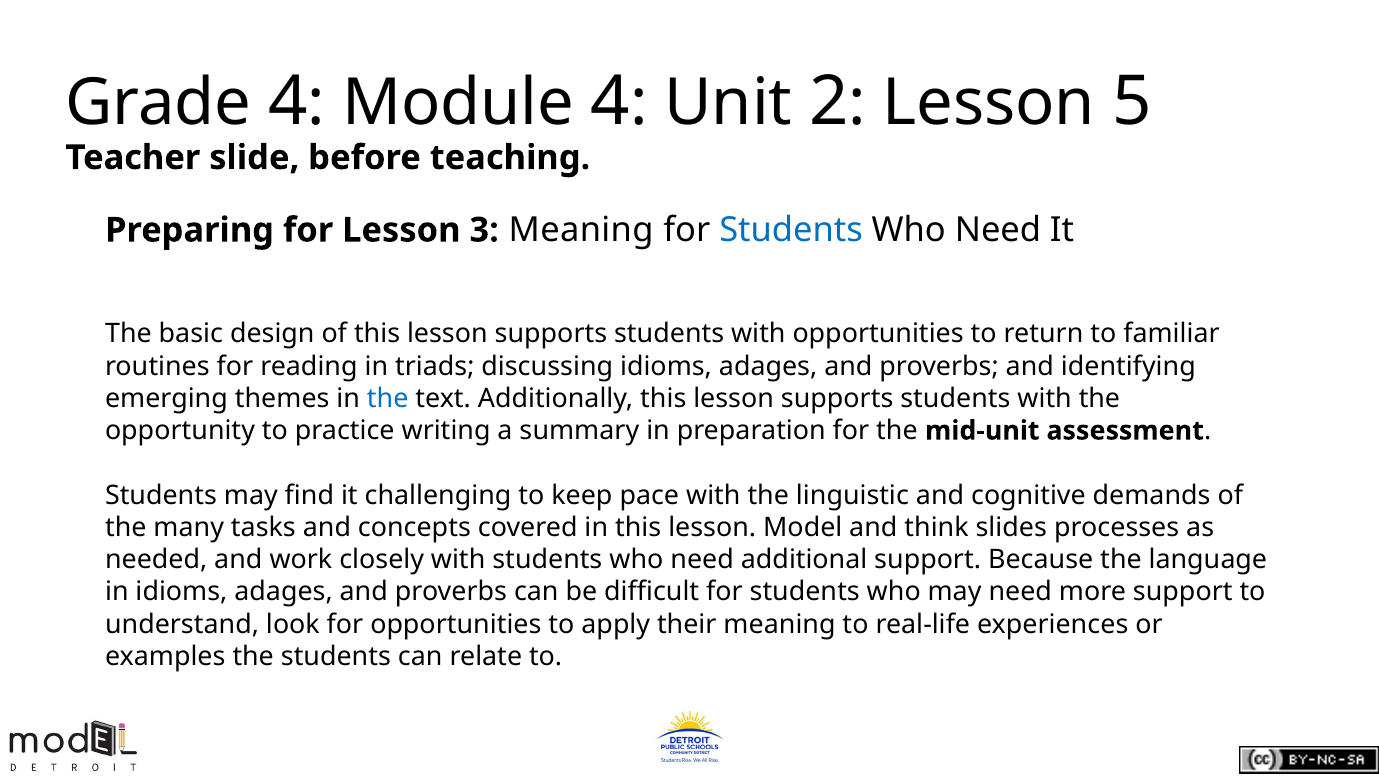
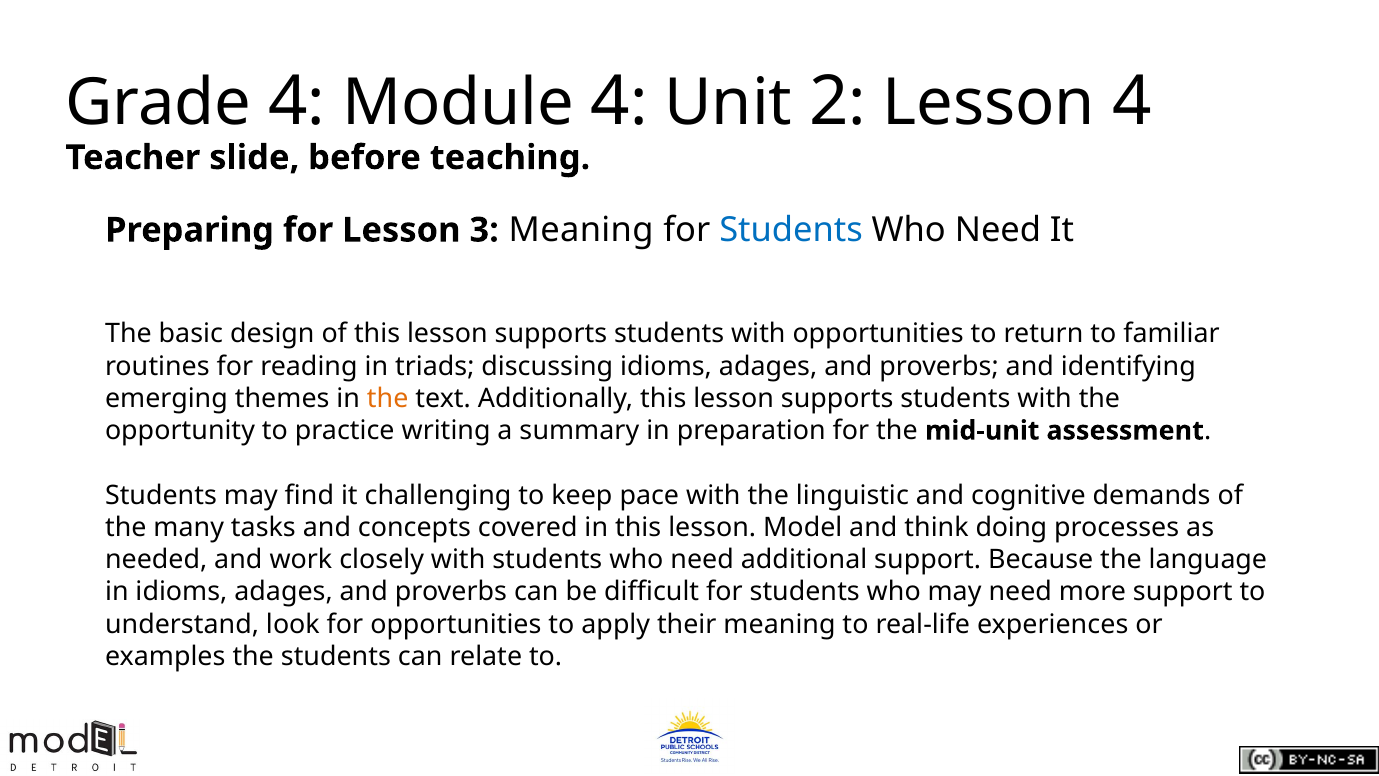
Lesson 5: 5 -> 4 (1132, 101)
the colour: blue -> orange (388, 398)
slides: slides -> doing (1011, 527)
